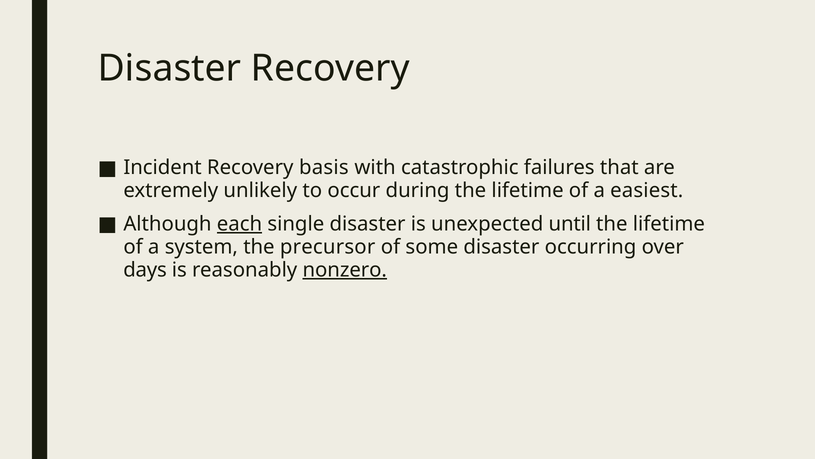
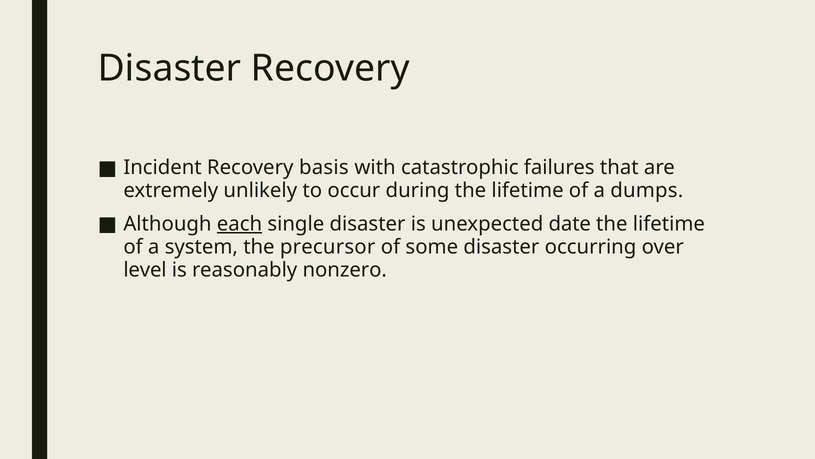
easiest: easiest -> dumps (647, 191)
until: until -> date (570, 224)
days: days -> level (145, 270)
nonzero underline: present -> none (345, 270)
